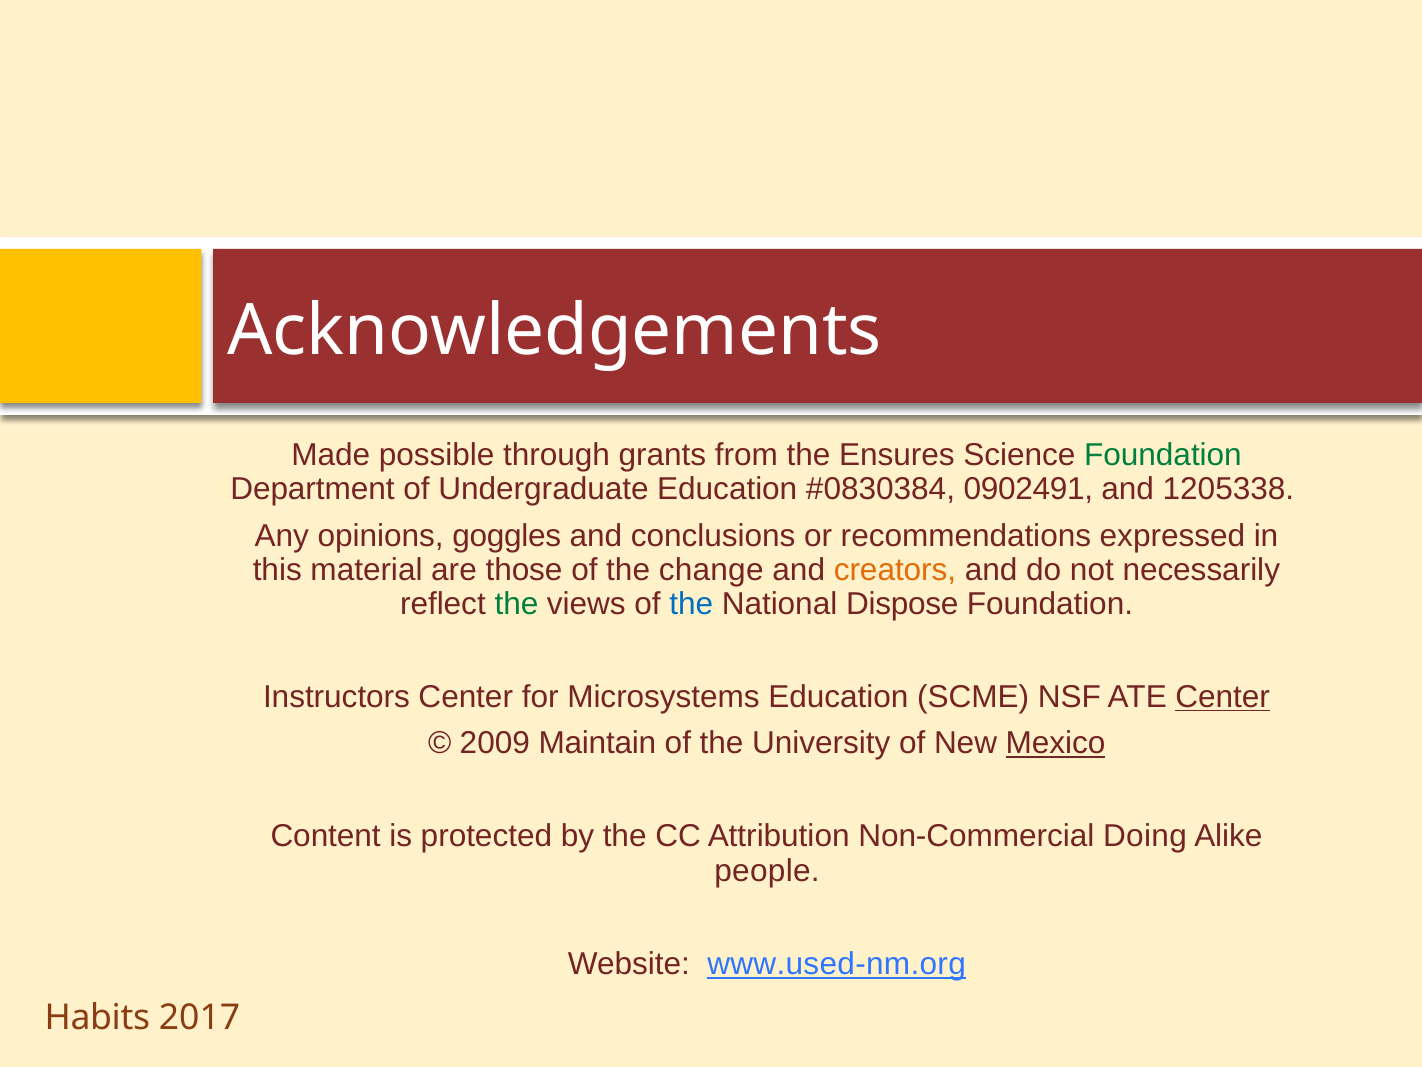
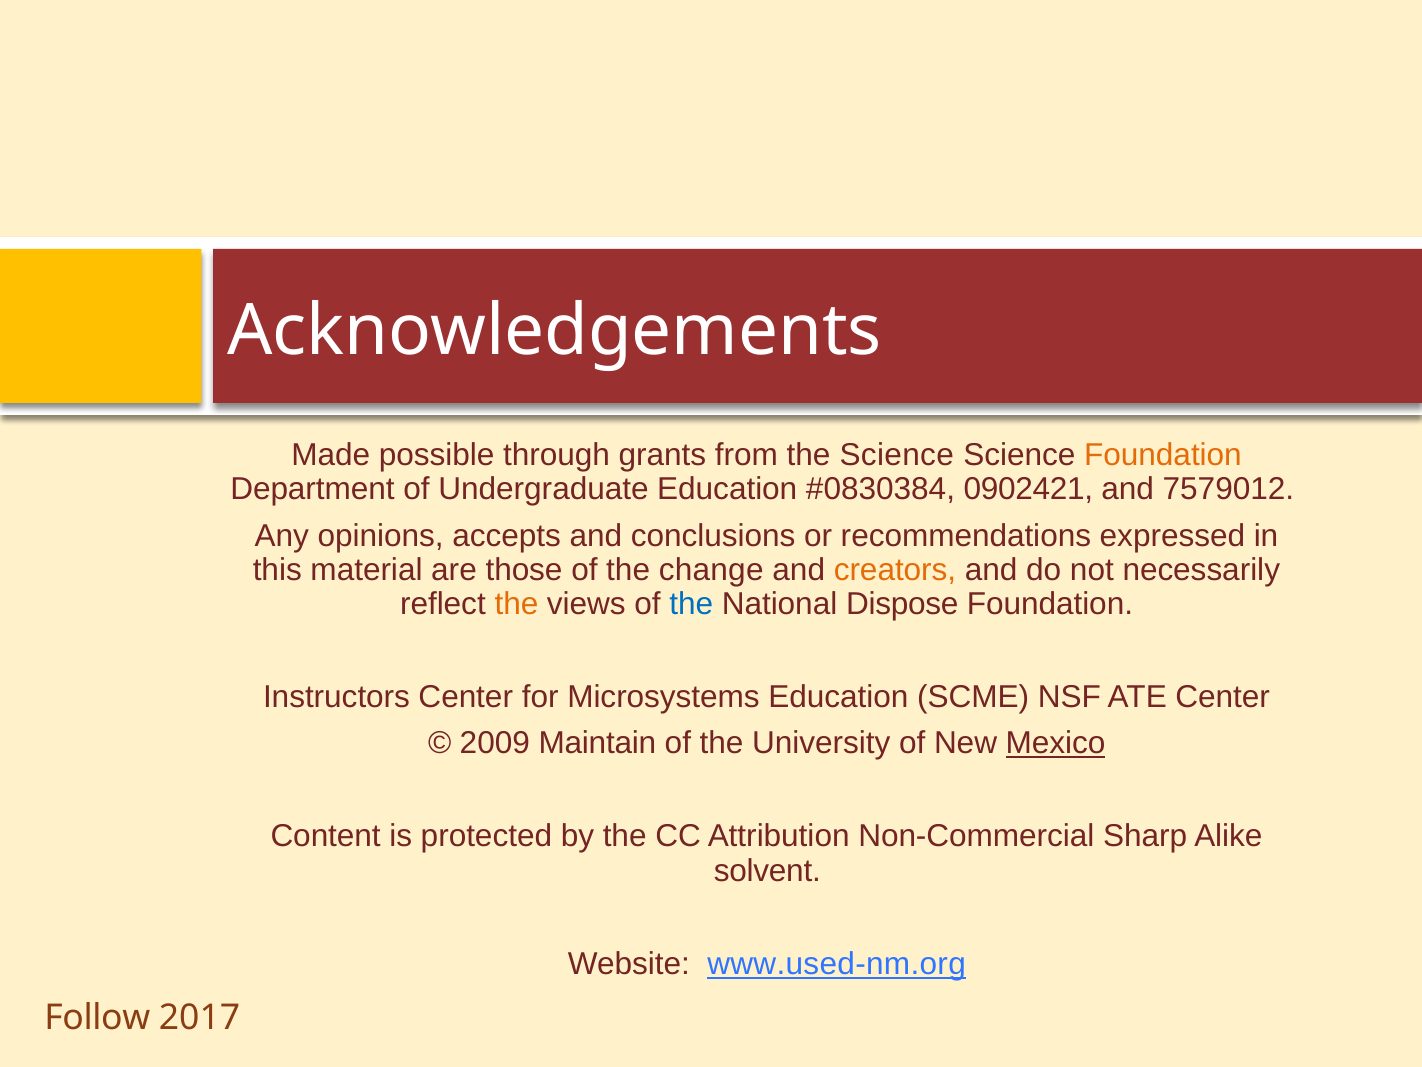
the Ensures: Ensures -> Science (897, 455)
Foundation colour: green -> orange (1163, 455)
0902491: 0902491 -> 0902421 (1028, 489)
1205338: 1205338 -> 7579012 (1228, 489)
goggles: goggles -> accepts (507, 535)
the colour: green -> orange (516, 604)
Center underline: present -> none (1223, 697)
Doing: Doing -> Sharp (1145, 836)
people: people -> solvent (767, 870)
Habits: Habits -> Follow (97, 1018)
